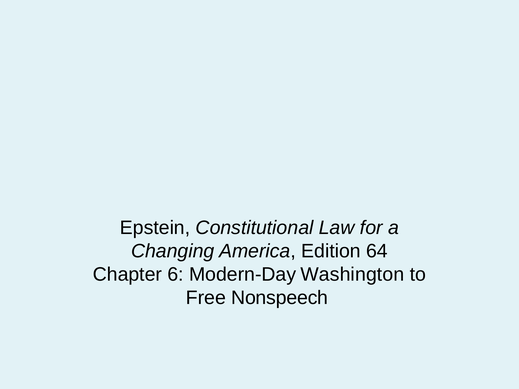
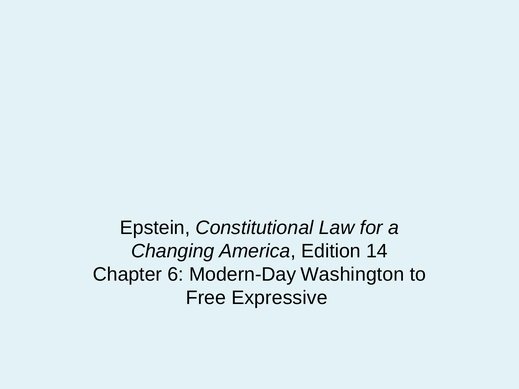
64: 64 -> 14 (377, 251)
Nonspeech: Nonspeech -> Expressive (279, 298)
